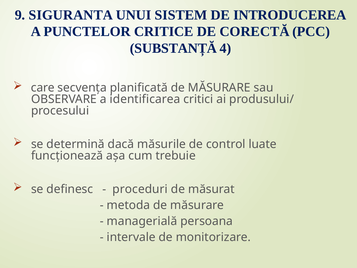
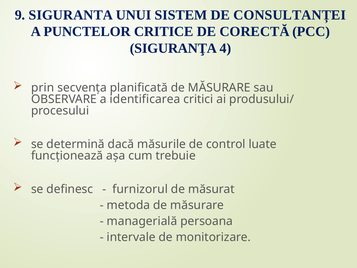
INTRODUCEREA: INTRODUCEREA -> CONSULTANȚEI (290, 15)
SUBSTANȚĂ: SUBSTANȚĂ -> SIGURANŢA (173, 48)
care: care -> prin (43, 88)
proceduri: proceduri -> furnizorul (140, 189)
